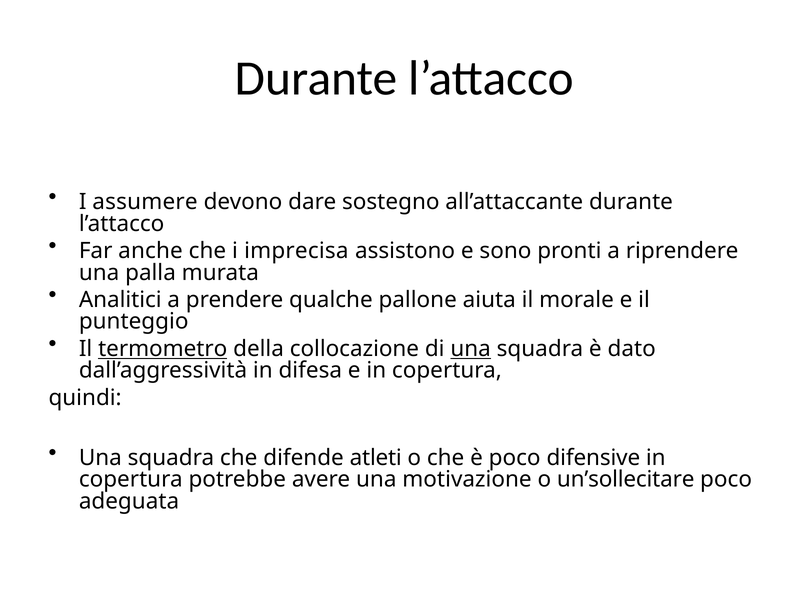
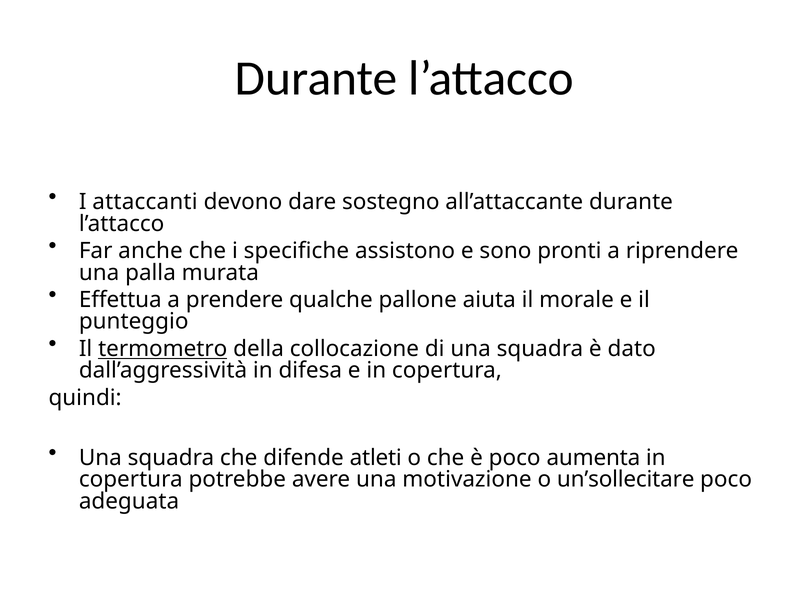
assumere: assumere -> attaccanti (145, 202)
imprecisa: imprecisa -> specifiche (296, 251)
Analitici: Analitici -> Effettua (120, 300)
una underline: present -> none (471, 349)
difensive: difensive -> aumenta (593, 458)
